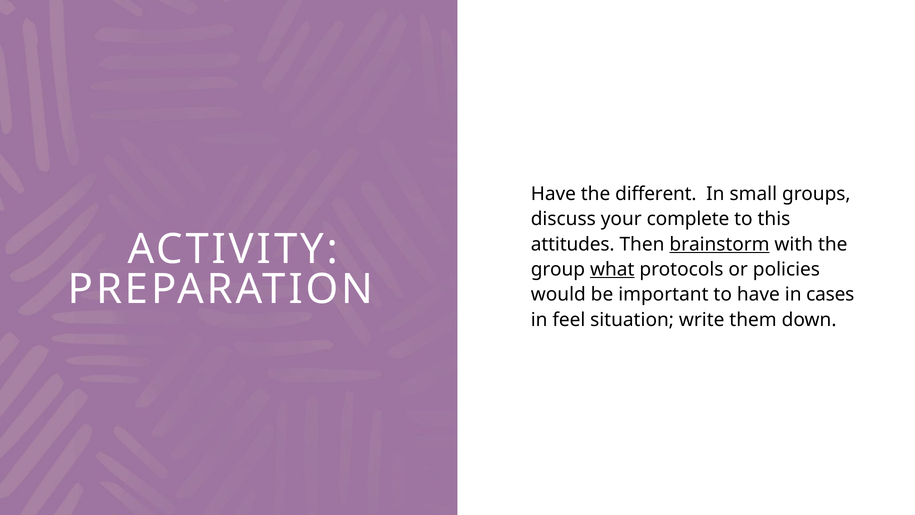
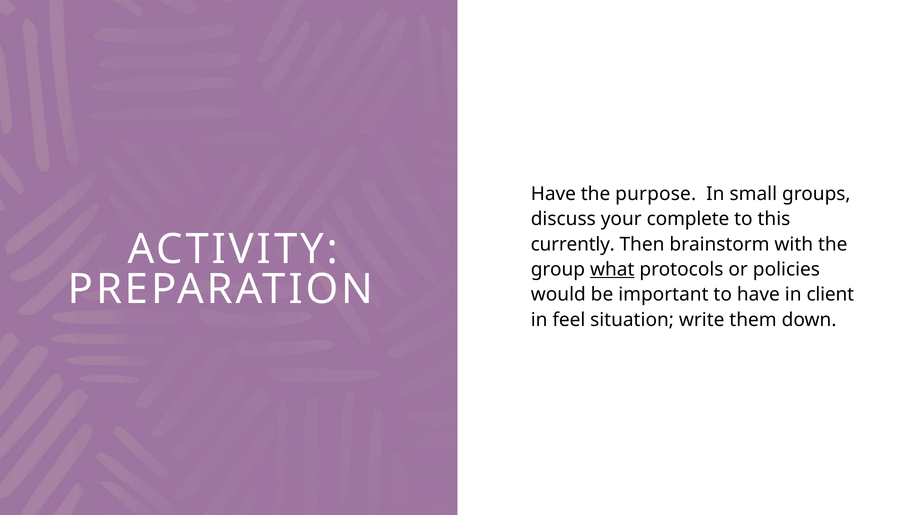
different: different -> purpose (656, 194)
attitudes: attitudes -> currently (573, 244)
brainstorm underline: present -> none (719, 244)
cases: cases -> client (830, 294)
